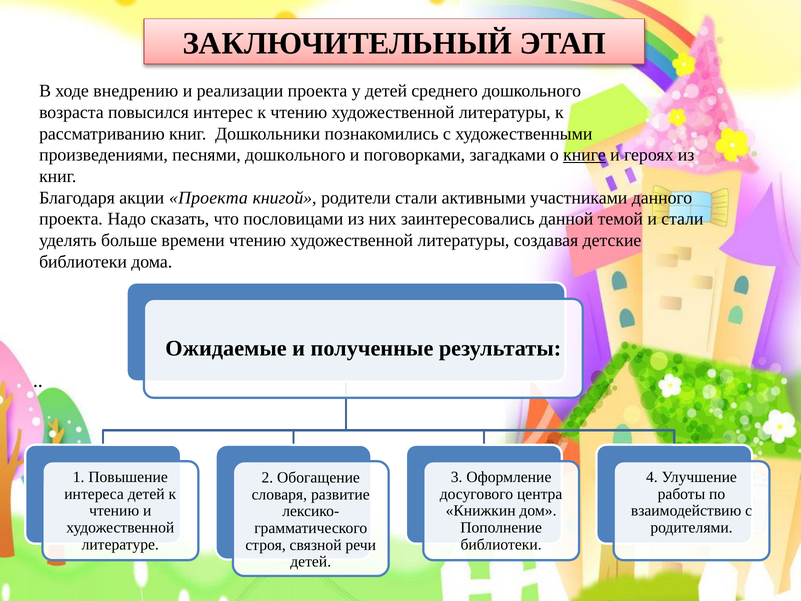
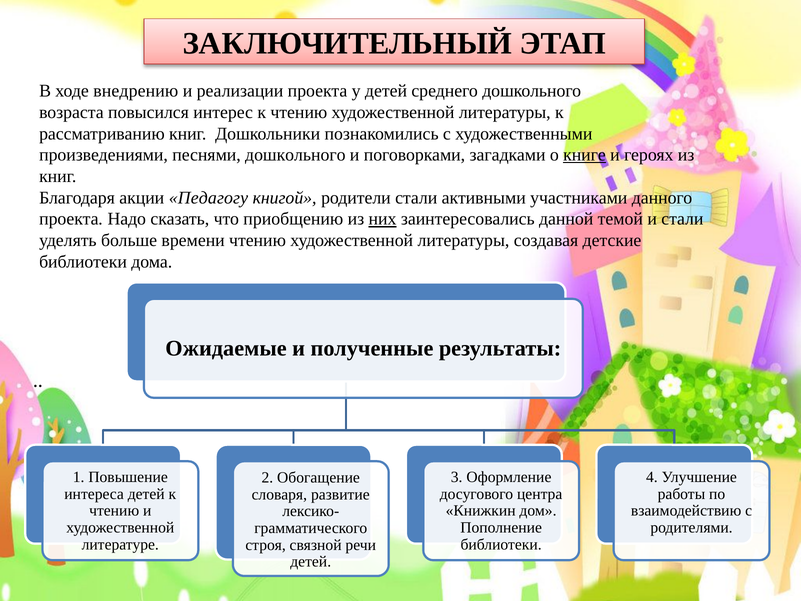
акции Проекта: Проекта -> Педагогу (208, 198)
пословицами: пословицами -> приобщению (293, 219)
них underline: none -> present (383, 219)
